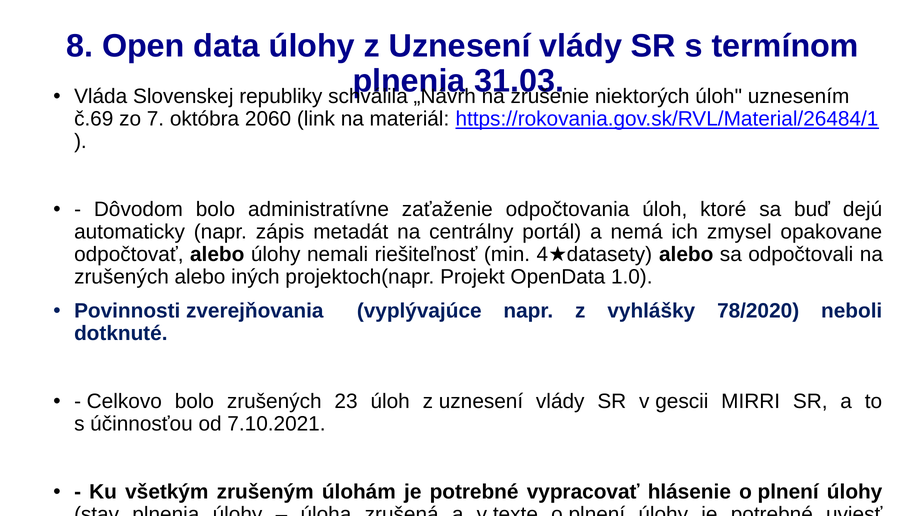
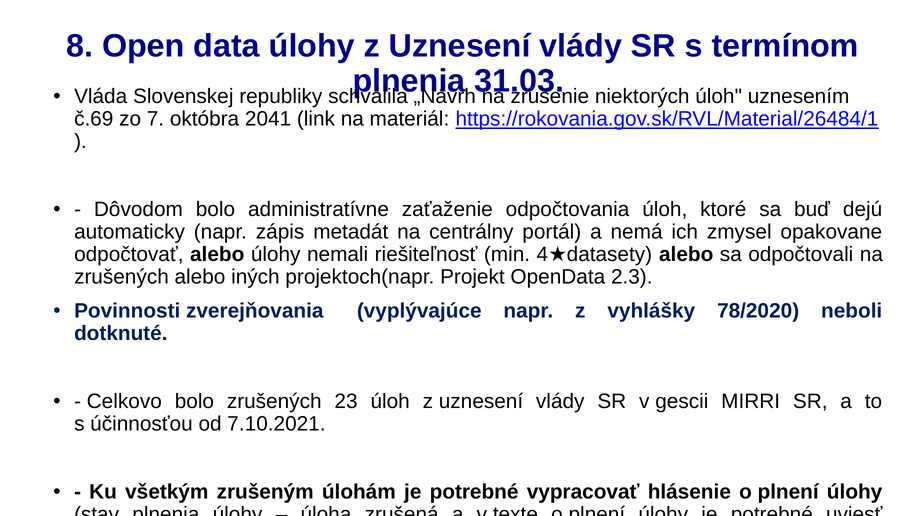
2060: 2060 -> 2041 (268, 119)
1.0: 1.0 -> 2.3 (632, 277)
